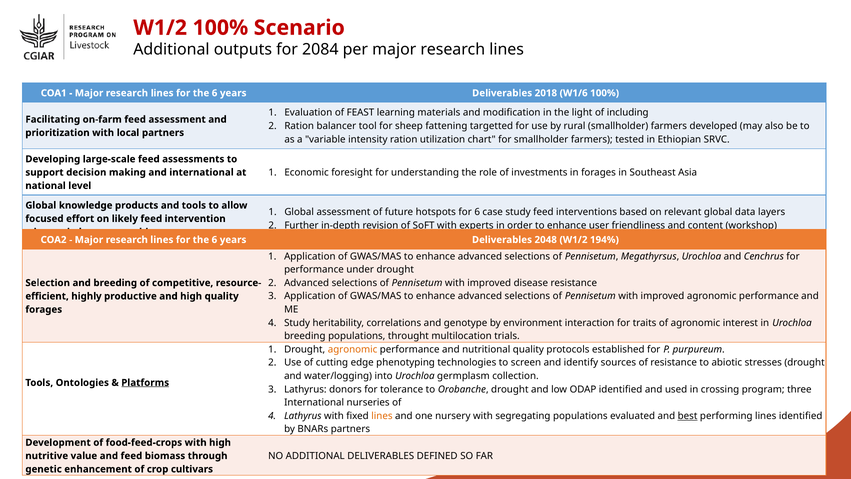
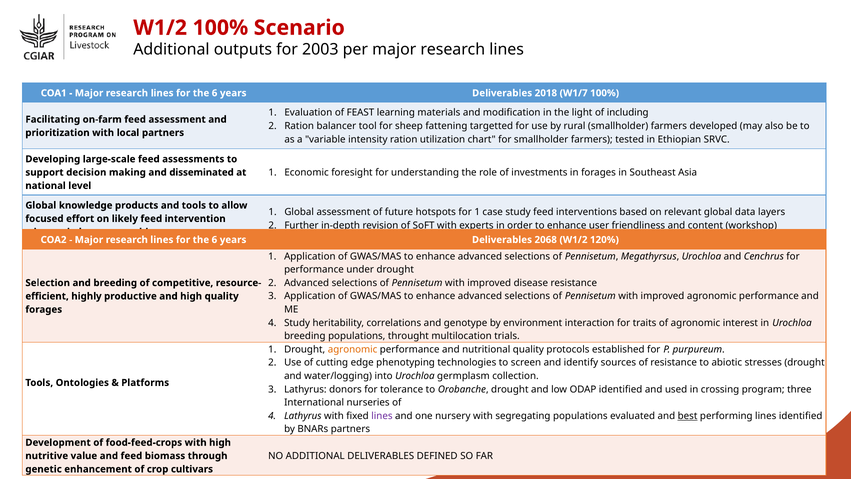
2084: 2084 -> 2003 (320, 50)
W1/6: W1/6 -> W1/7 (574, 93)
and international: international -> disseminated (202, 172)
for 6: 6 -> 1 (477, 212)
2048: 2048 -> 2068 (546, 240)
194%: 194% -> 120% (604, 240)
Platforms underline: present -> none (145, 382)
lines colour: orange -> purple (382, 416)
